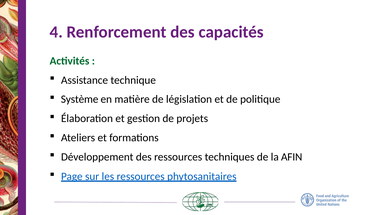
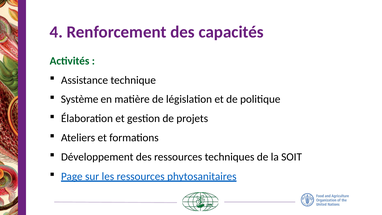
AFIN: AFIN -> SOIT (292, 157)
